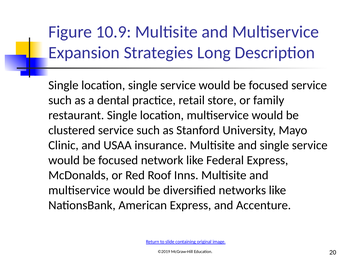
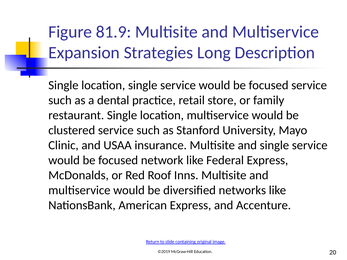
10.9: 10.9 -> 81.9 (114, 32)
